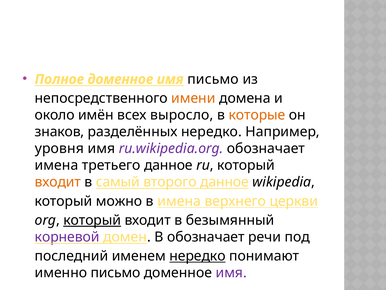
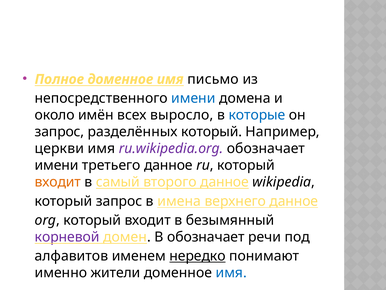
имени colour: orange -> blue (193, 98)
которые colour: orange -> blue (257, 115)
знаков: знаков -> запрос (59, 132)
разделённых нередко: нередко -> который (212, 132)
уровня: уровня -> церкви (59, 148)
имена: имена -> имени (57, 165)
который можно: можно -> запрос (119, 201)
верхнего церкви: церкви -> данное (294, 201)
который underline: present -> none (92, 220)
последний: последний -> алфавитов (71, 256)
именно письмо: письмо -> жители (115, 272)
имя colour: purple -> blue (231, 272)
